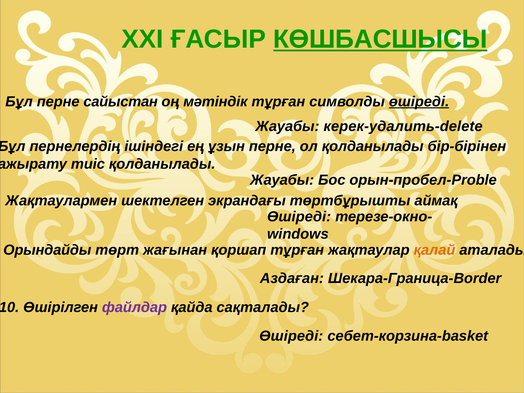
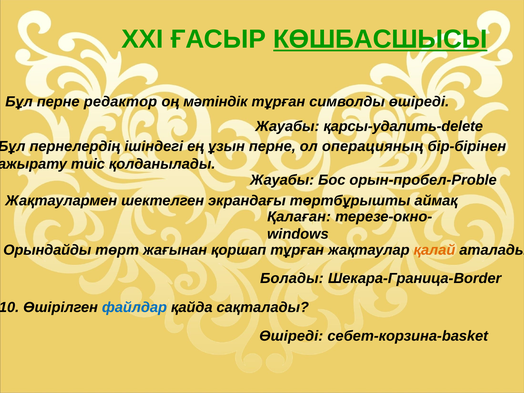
сайыстан: сайыстан -> редактор (120, 102)
өшіреді underline: present -> none (419, 102)
керек-удалить-delete: керек-удалить-delete -> қарсы-удалить-delete (403, 126)
ол қолданылады: қолданылады -> операцияның (373, 146)
Өшіреді: Өшіреді -> Қалаған (299, 217)
Аздаған: Аздаған -> Болады (292, 278)
файлдар colour: purple -> blue (134, 307)
